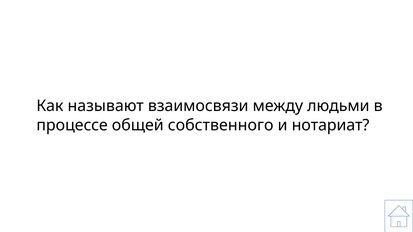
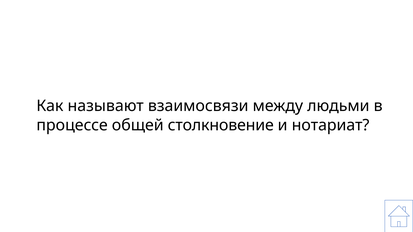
собственного: собственного -> столкновение (221, 125)
